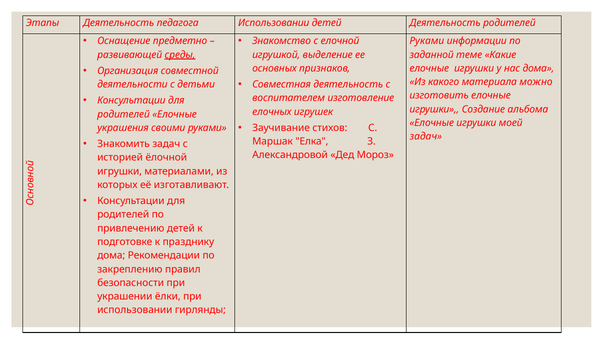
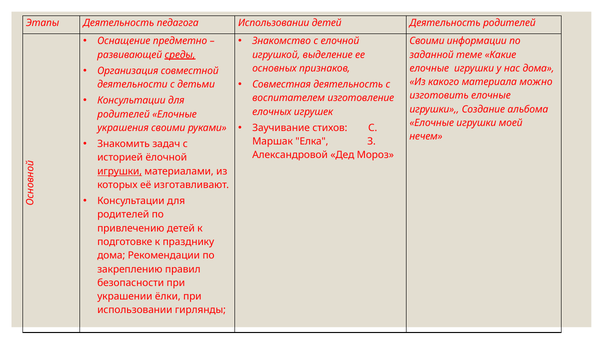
Руками: Руками -> Своими (427, 41)
задач: задач -> нечем (426, 137)
игрушки underline: none -> present (120, 171)
